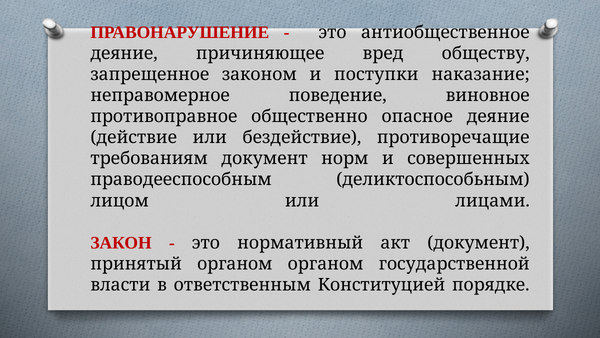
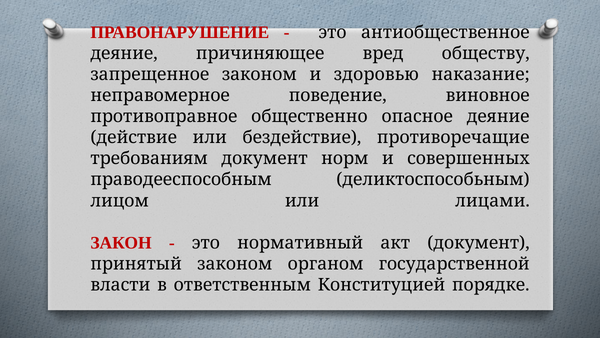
поступки: поступки -> здоровью (376, 74)
принятый органом: органом -> законом (235, 263)
